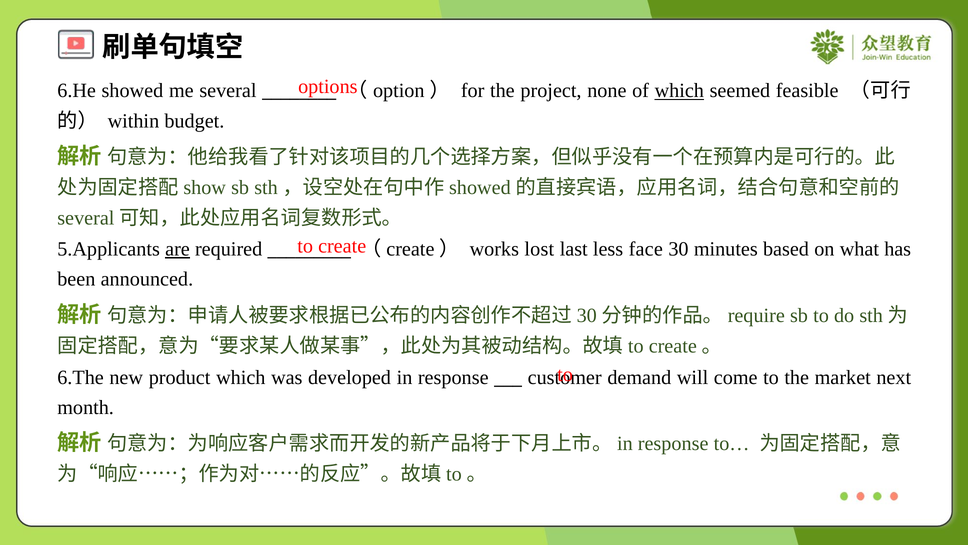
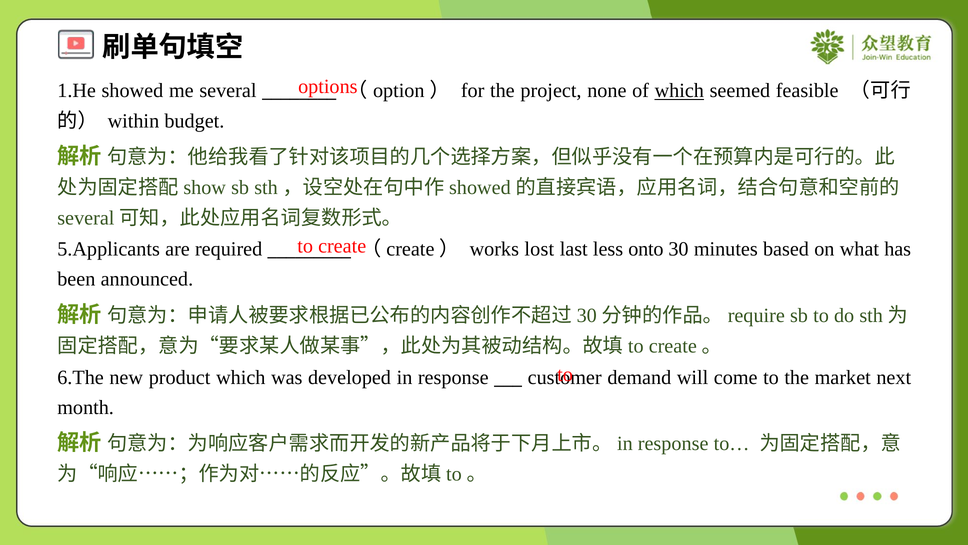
6.He: 6.He -> 1.He (77, 91)
are underline: present -> none (178, 249)
face: face -> onto (646, 249)
